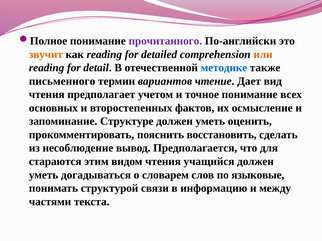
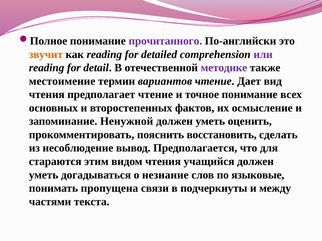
или colour: orange -> purple (263, 54)
методике colour: blue -> purple (224, 68)
письменного: письменного -> местоимение (62, 81)
предполагает учетом: учетом -> чтение (155, 95)
Структуре: Структуре -> Ненужной (127, 122)
словарем: словарем -> незнание (165, 175)
структурой: структурой -> пропущена (109, 189)
информацию: информацию -> подчеркнуты (214, 189)
